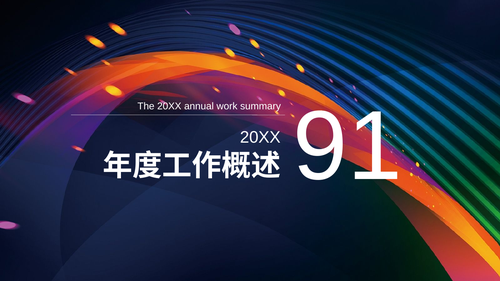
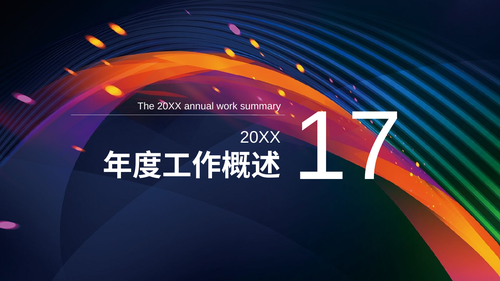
91: 91 -> 17 (347, 147)
